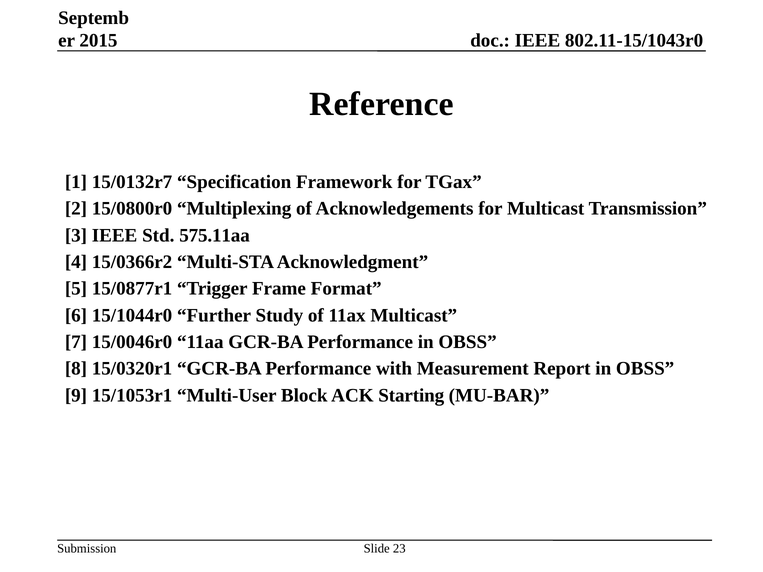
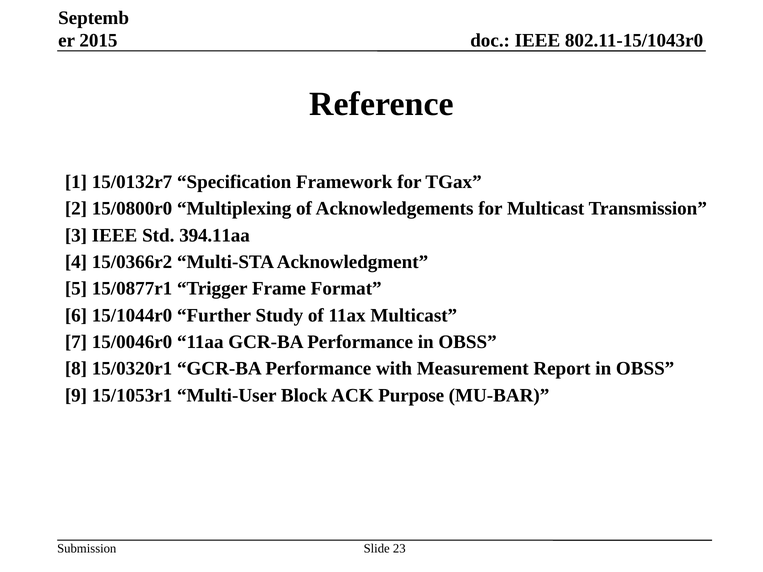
575.11aa: 575.11aa -> 394.11aa (215, 235)
Starting: Starting -> Purpose (411, 396)
